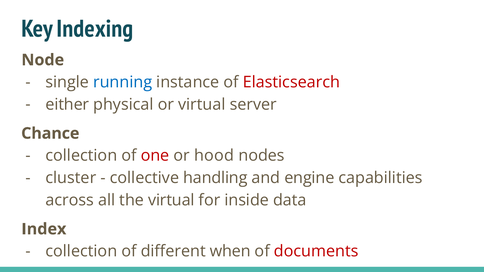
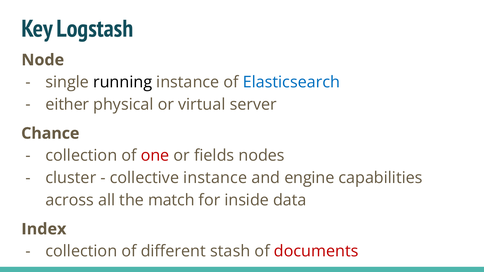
Indexing: Indexing -> Logstash (95, 29)
running colour: blue -> black (123, 82)
Elasticsearch colour: red -> blue (291, 82)
hood: hood -> fields (214, 156)
collective handling: handling -> instance (215, 178)
the virtual: virtual -> match (171, 200)
when: when -> stash (230, 252)
